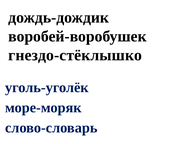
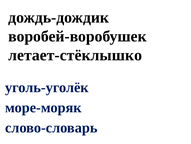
гнездо-стёклышко: гнездо-стёклышко -> летает-стёклышко (75, 55)
